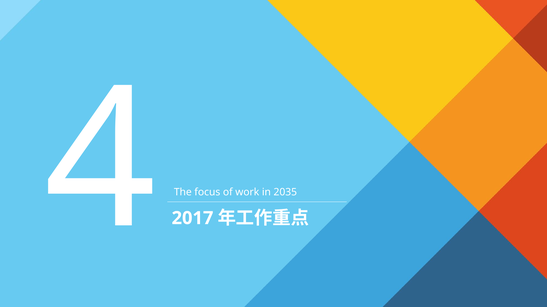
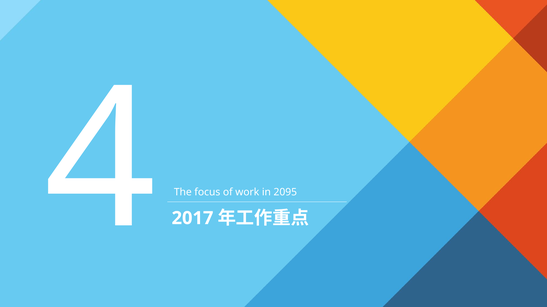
2035: 2035 -> 2095 (285, 193)
